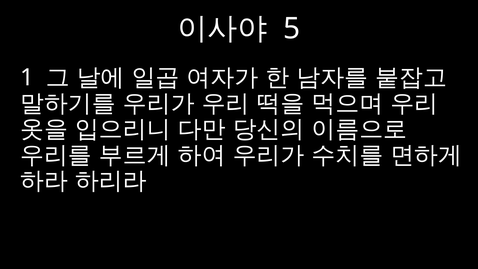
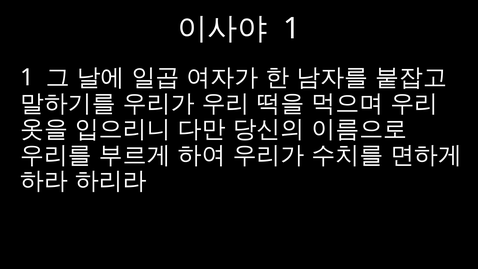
5: 5 -> 1 (292, 29)
